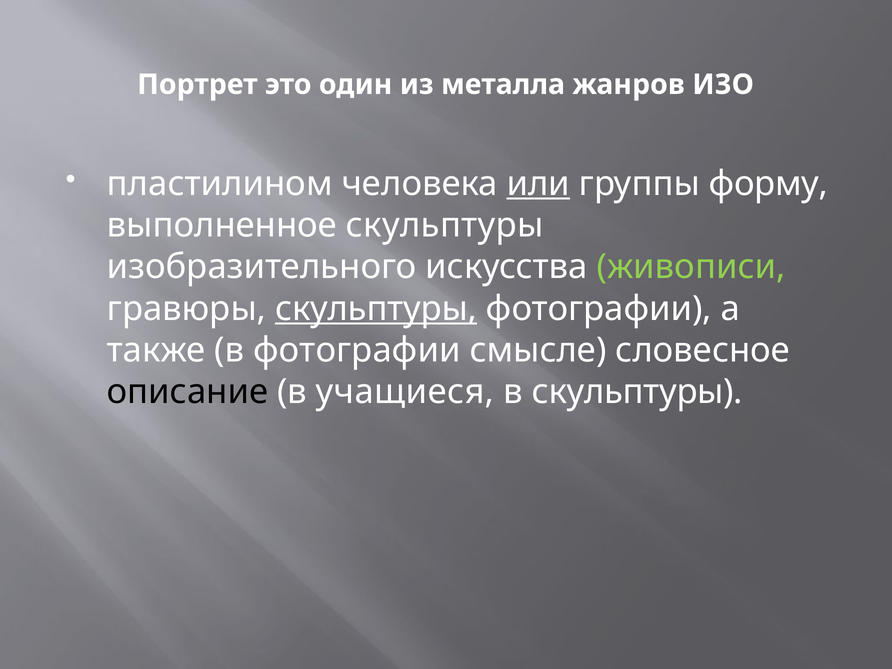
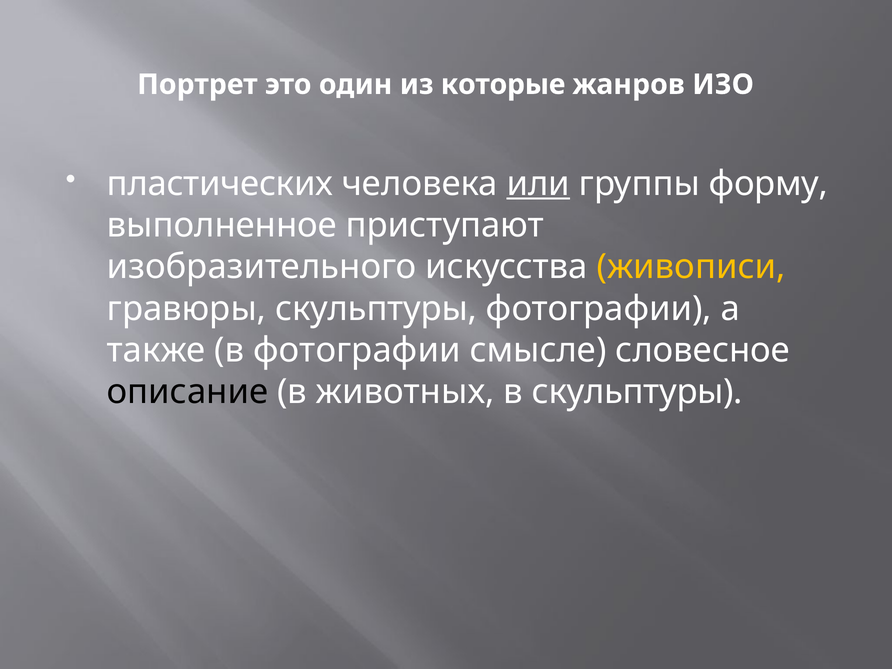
металла: металла -> которые (503, 85)
пластилином: пластилином -> пластических (220, 184)
выполненное скульптуры: скульптуры -> приступают (445, 225)
живописи colour: light green -> yellow (691, 267)
скульптуры underline: present -> none (376, 309)
учащиеся: учащиеся -> животных (405, 392)
